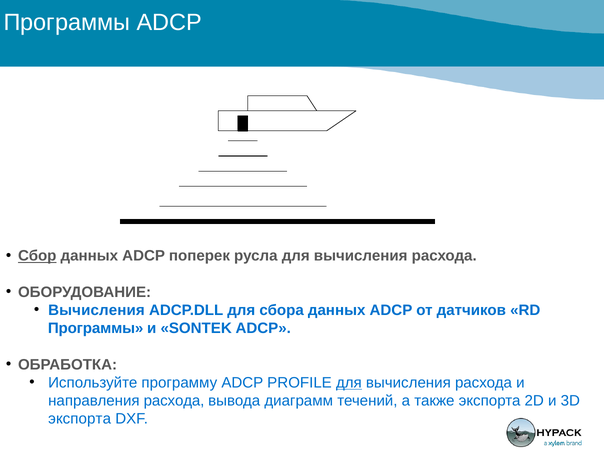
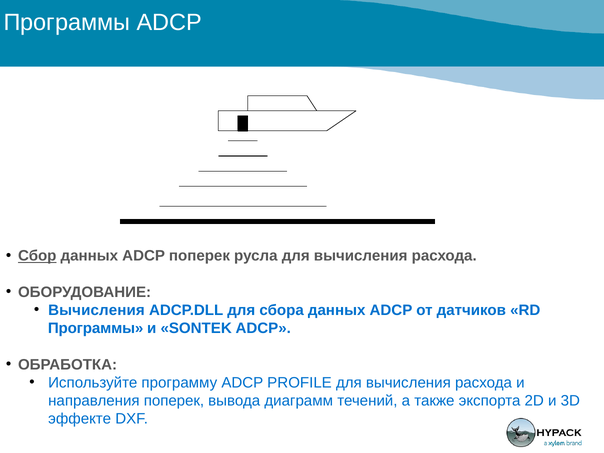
для underline: present -> none (349, 383)
направления расхода: расхода -> поперек (174, 401)
экспорта: экспорта -> эффекте (80, 419)
